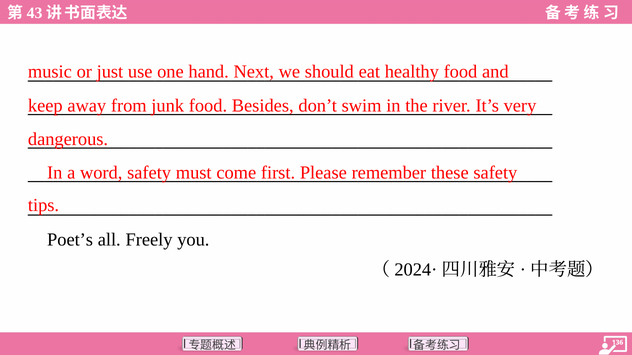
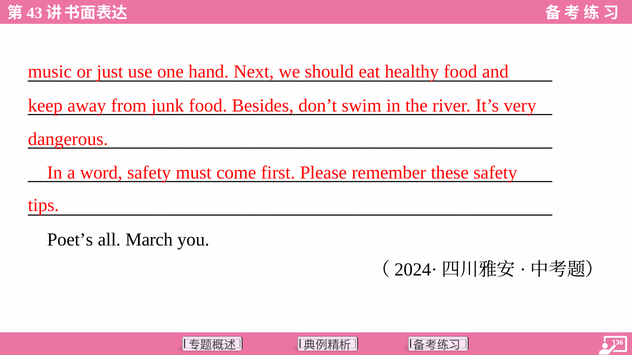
Freely: Freely -> March (149, 240)
